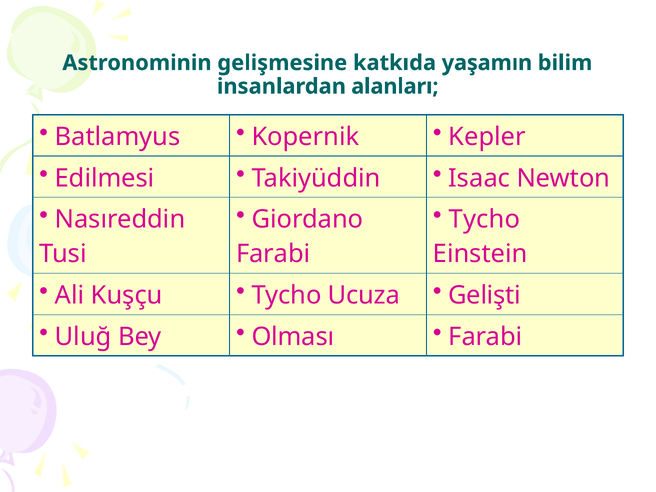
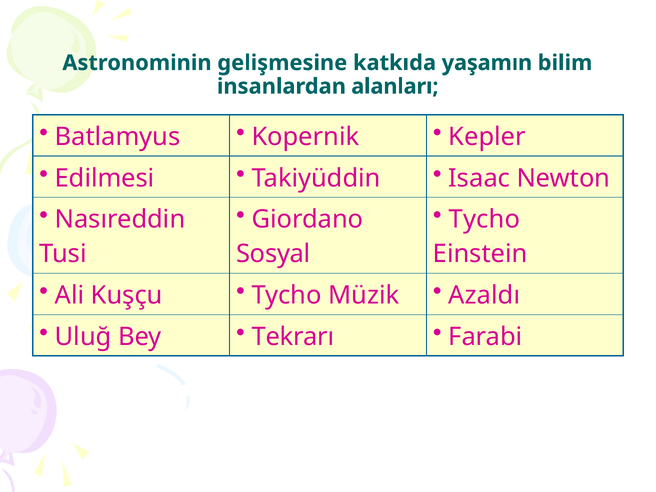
Farabi: Farabi -> Sosyal (273, 254)
Ucuza: Ucuza -> Müzik (364, 295)
Gelişti: Gelişti -> Azaldı (484, 295)
Olması: Olması -> Tekrarı (293, 337)
